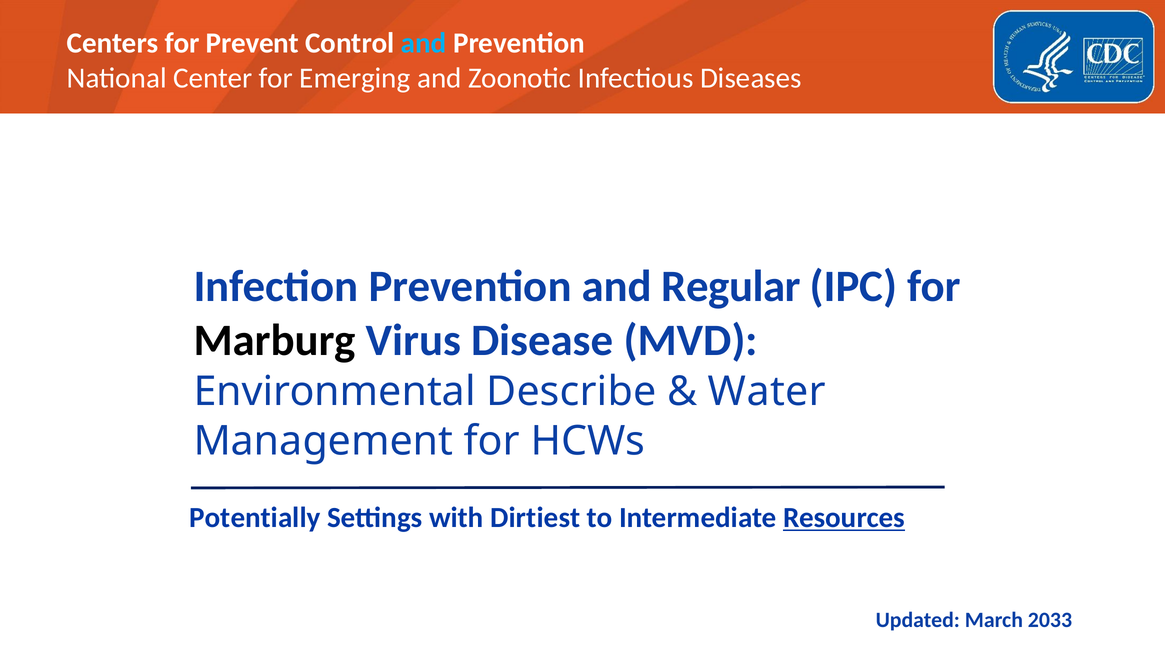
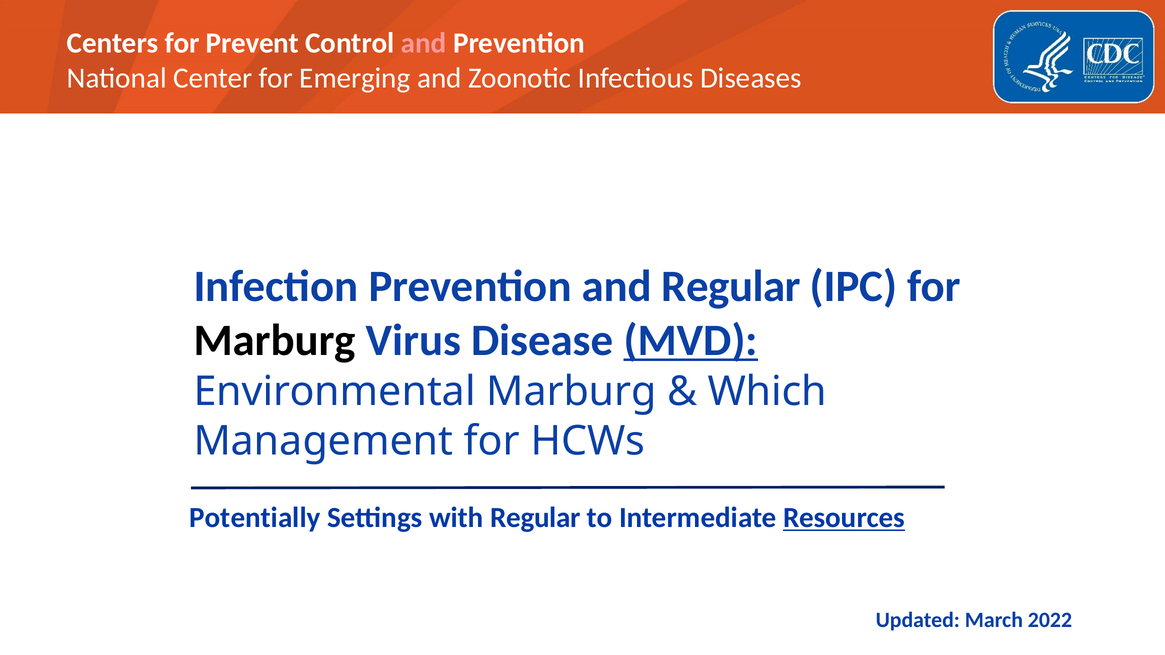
and colour: light blue -> pink (424, 43)
MVD underline: none -> present (691, 341)
Environmental Describe: Describe -> Marburg (571, 392)
Water: Water -> Which (767, 392)
with Dirtiest: Dirtiest -> Regular (535, 518)
2033: 2033 -> 2022 (1050, 620)
